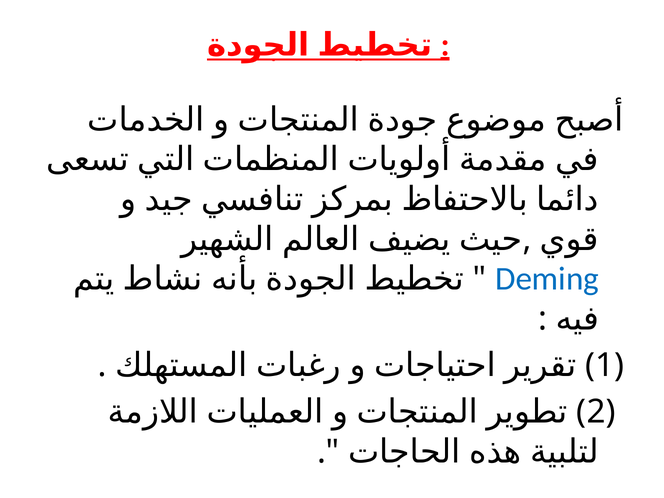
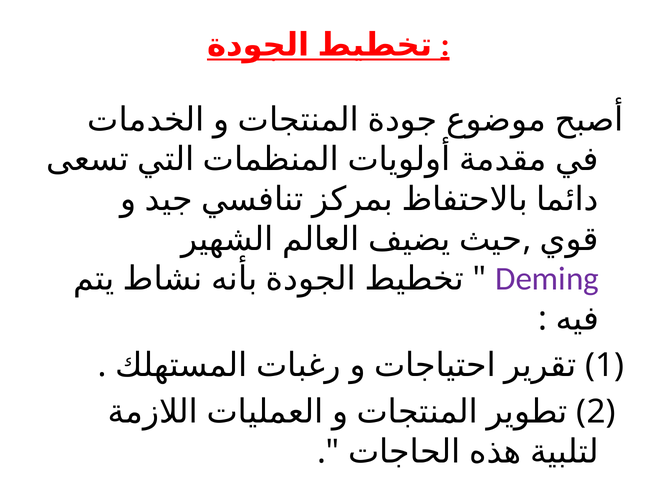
Deming colour: blue -> purple (547, 279)
